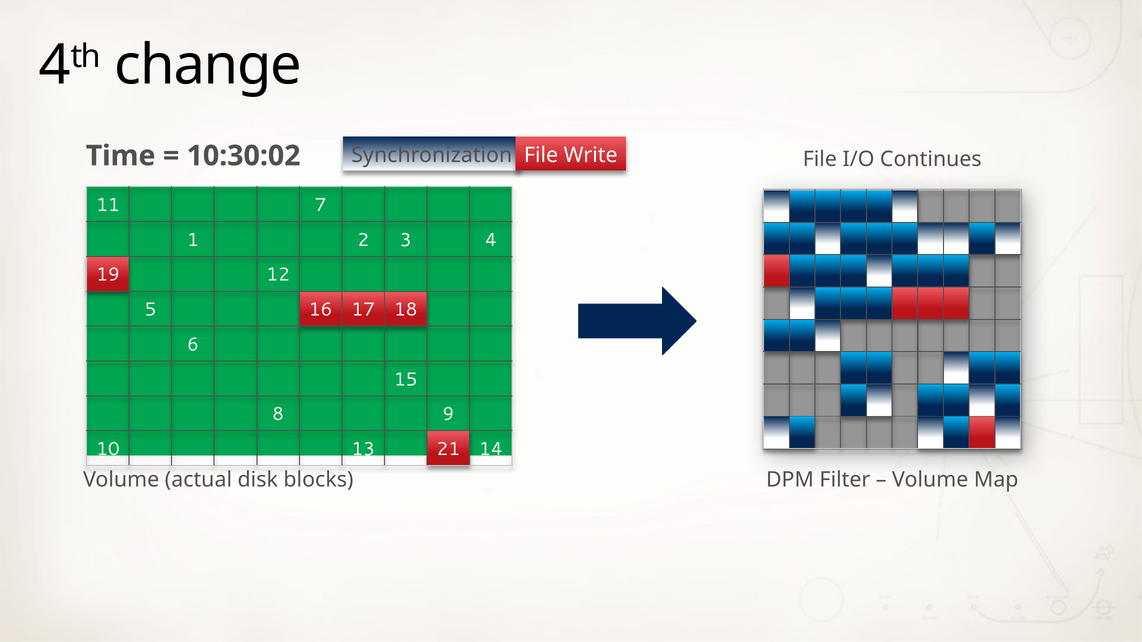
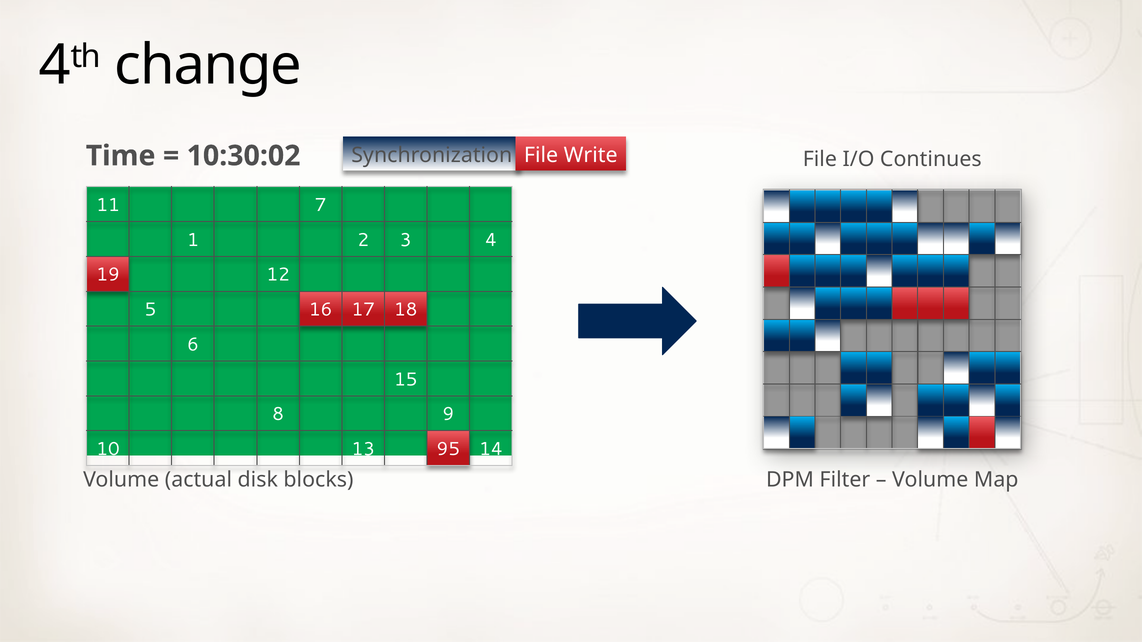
21: 21 -> 95 (448, 449)
